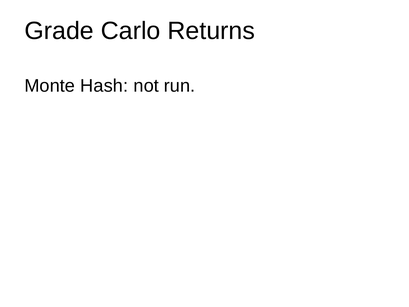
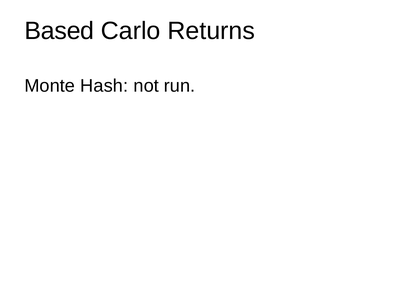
Grade: Grade -> Based (59, 31)
